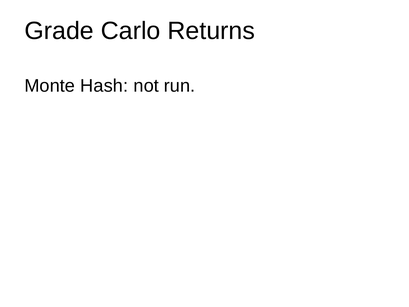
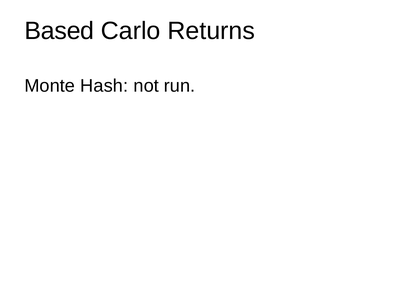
Grade: Grade -> Based (59, 31)
